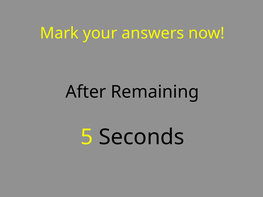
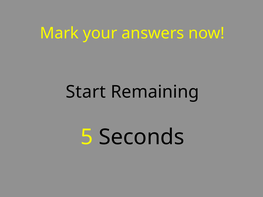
After: After -> Start (86, 92)
